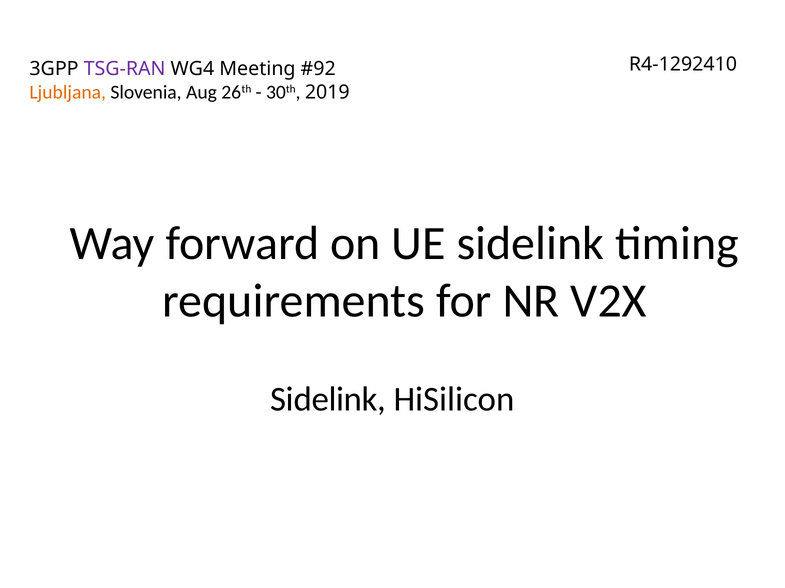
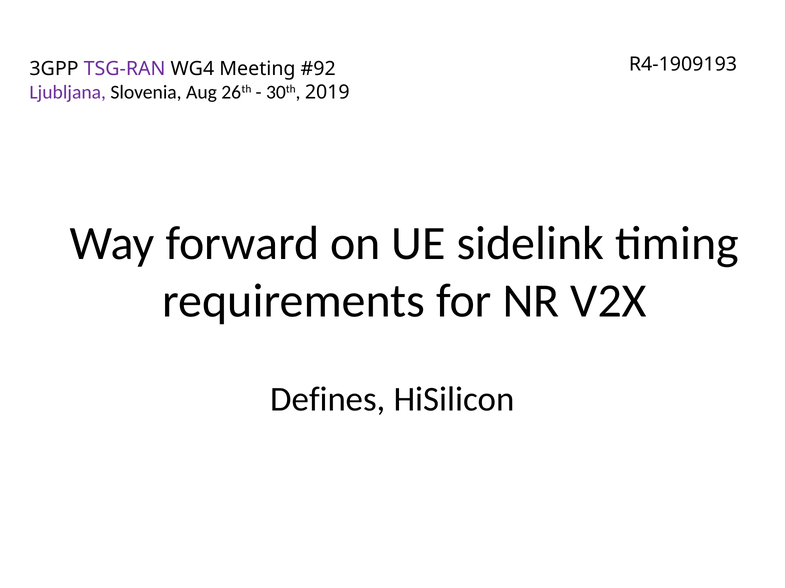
R4-1292410: R4-1292410 -> R4-1909193 (683, 65)
Ljubljana colour: orange -> purple (68, 92)
Sidelink: Sidelink -> Defines (328, 400)
